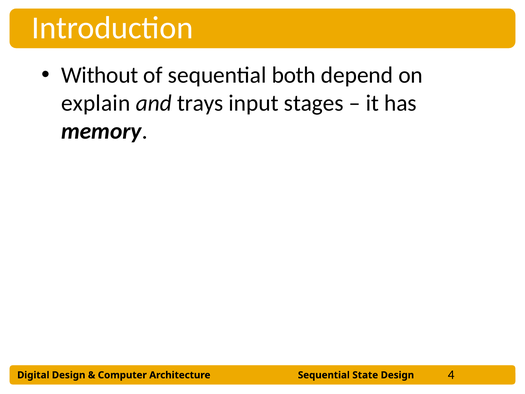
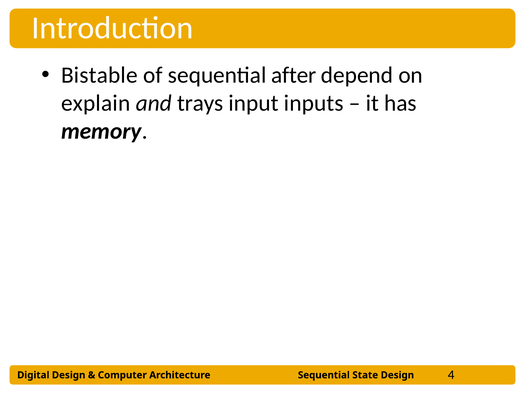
Without: Without -> Bistable (99, 75)
both: both -> after (294, 75)
stages: stages -> inputs (314, 103)
